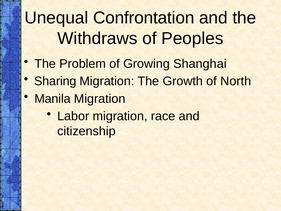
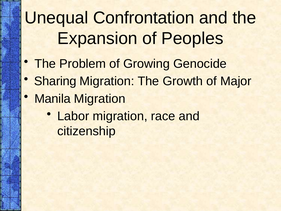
Withdraws: Withdraws -> Expansion (97, 38)
Shanghai: Shanghai -> Genocide (200, 64)
North: North -> Major (236, 81)
